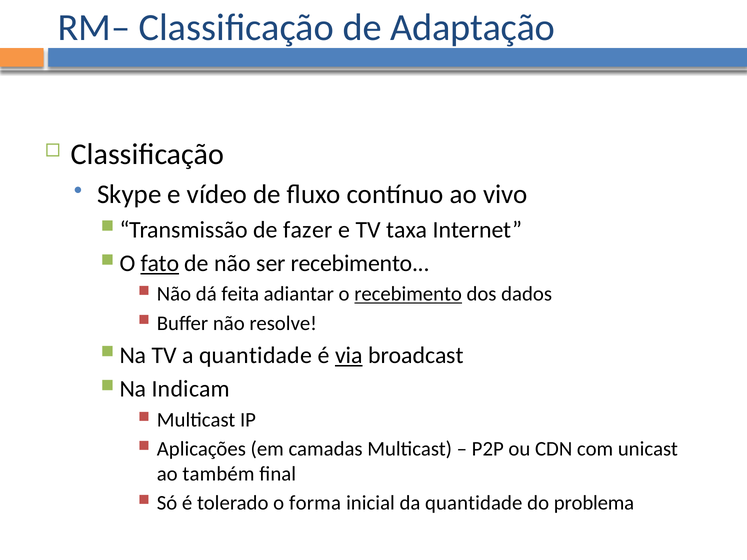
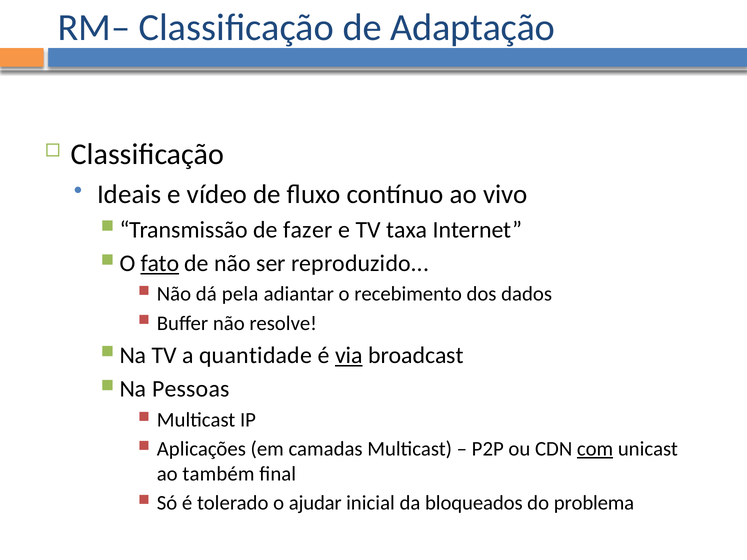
Skype: Skype -> Ideais (129, 194)
ser recebimento: recebimento -> reproduzido (360, 264)
feita: feita -> pela (240, 294)
recebimento underline: present -> none (408, 294)
Indicam: Indicam -> Pessoas (191, 389)
com underline: none -> present (595, 449)
forma: forma -> ajudar (315, 503)
da quantidade: quantidade -> bloqueados (474, 503)
